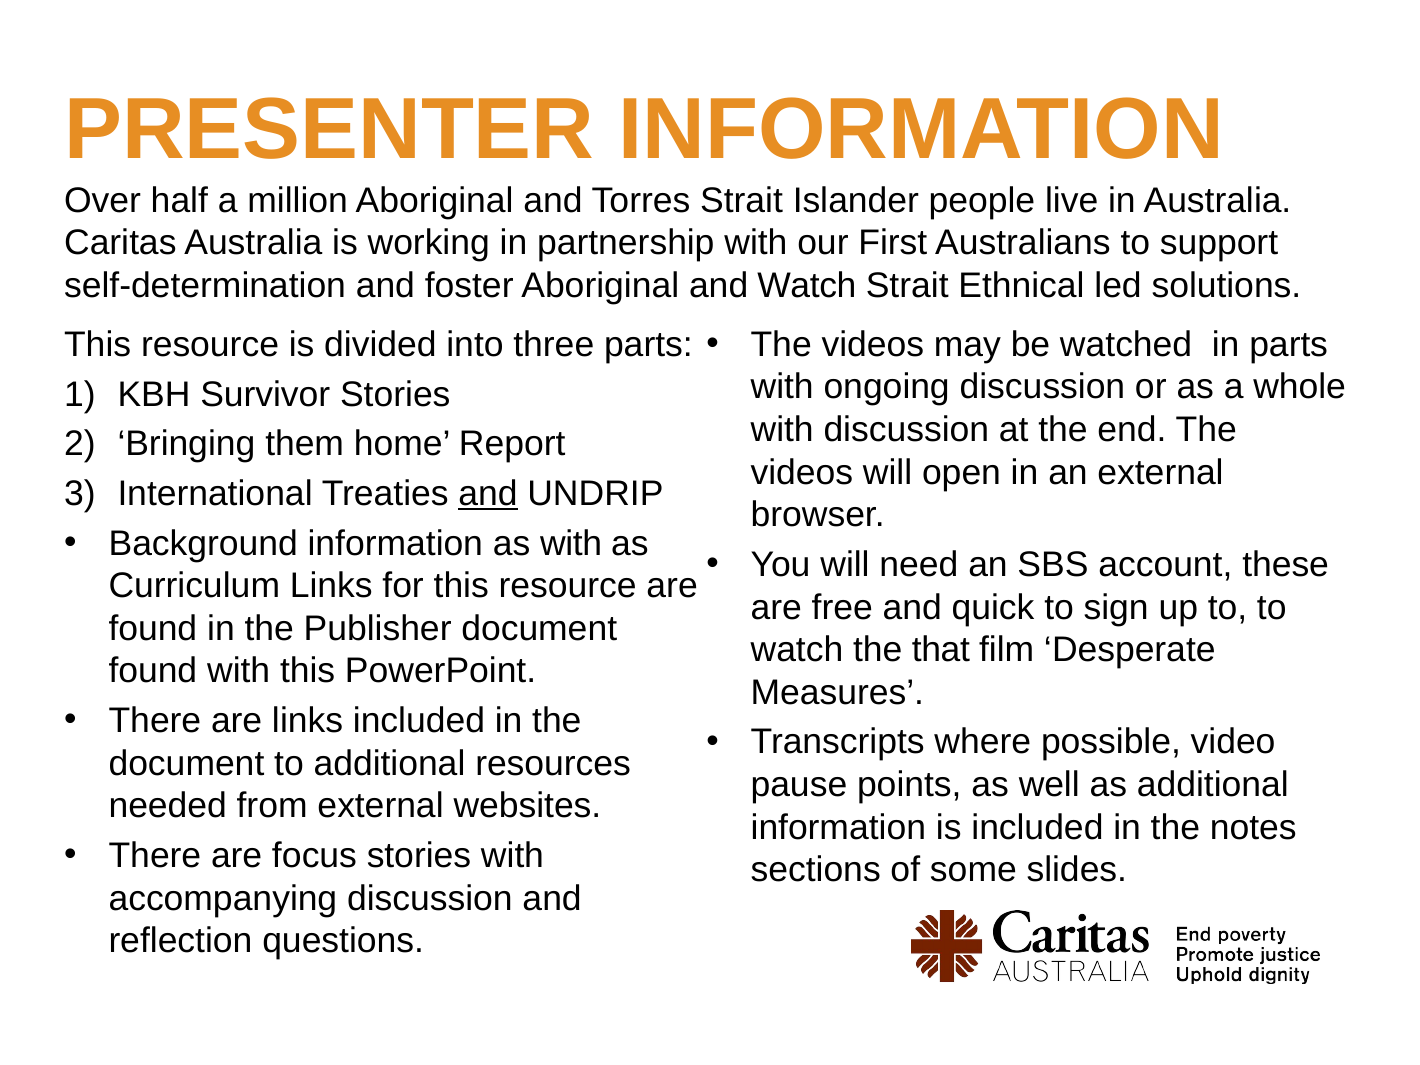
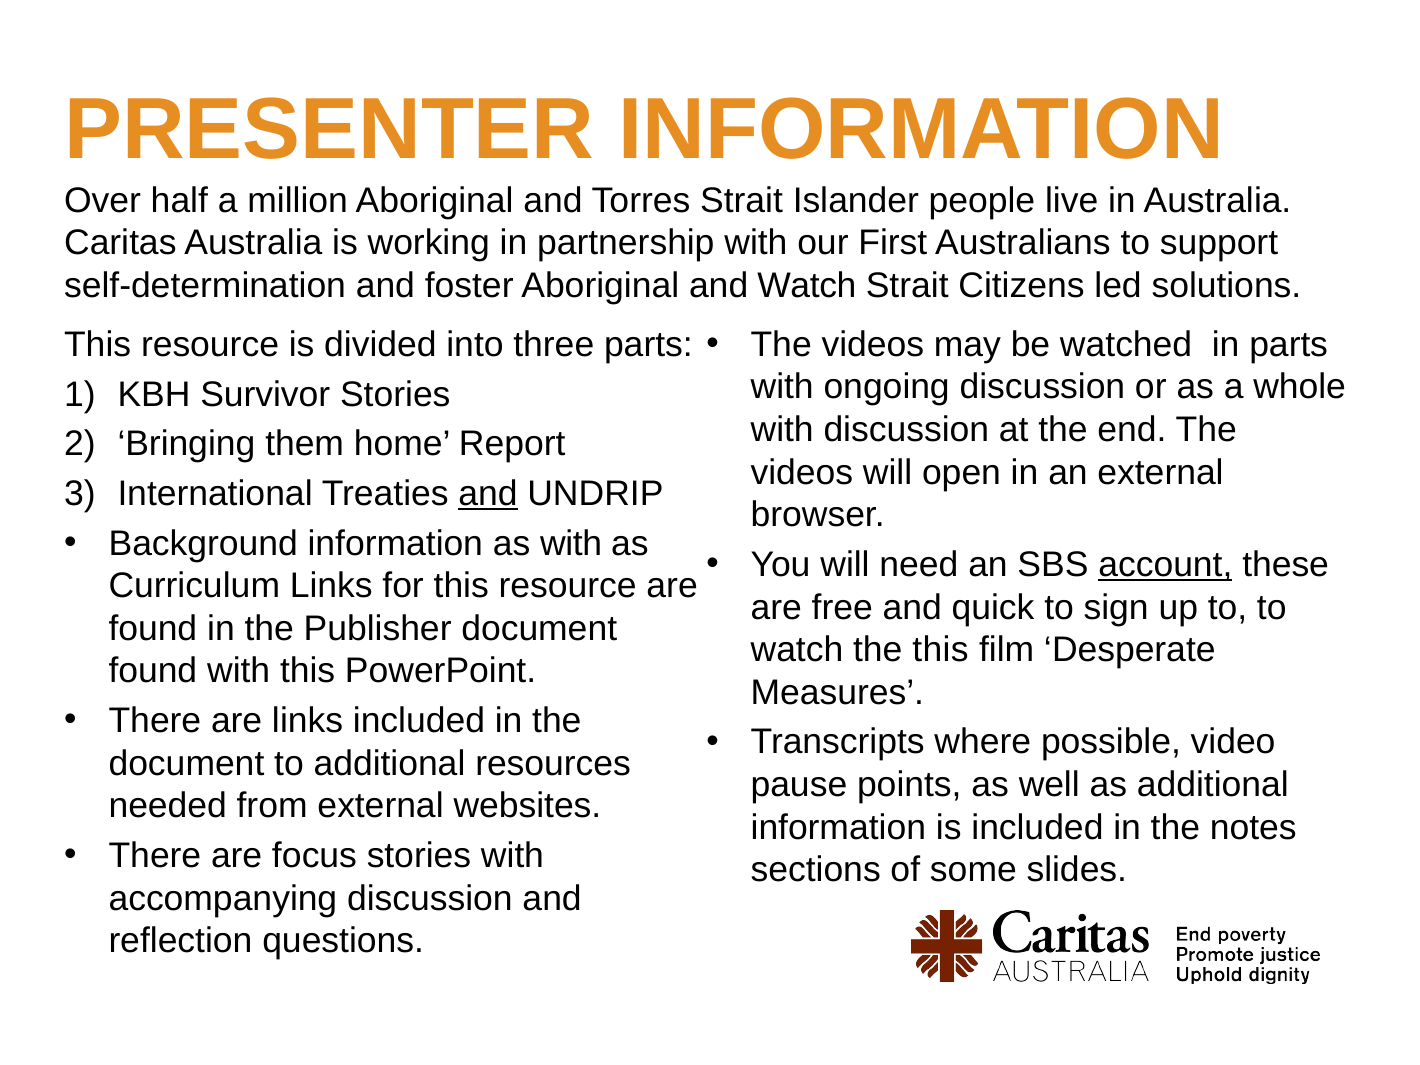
Ethnical: Ethnical -> Citizens (1021, 286)
account underline: none -> present (1165, 565)
the that: that -> this (941, 650)
